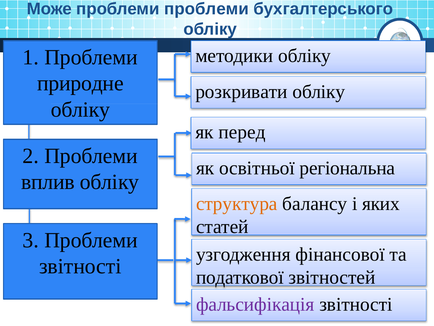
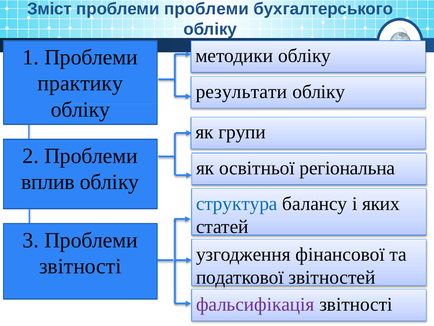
Може: Може -> Зміст (49, 9)
природне: природне -> практику (80, 83)
розкривати: розкривати -> результати (241, 92)
перед: перед -> групи (242, 132)
структура colour: orange -> blue (237, 203)
